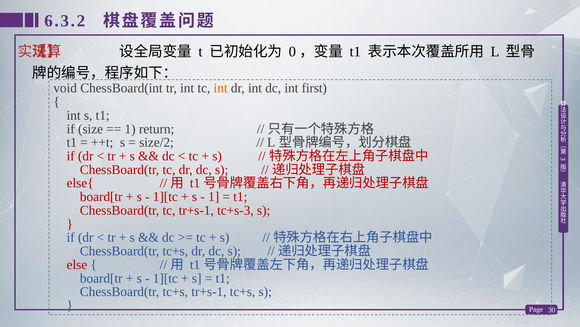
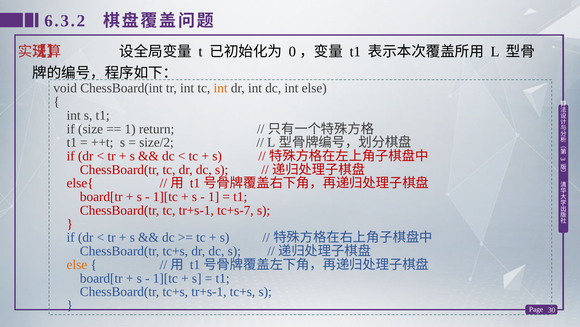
int first: first -> else (314, 88)
tc+s-3: tc+s-3 -> tc+s-7 (235, 210)
else colour: red -> orange (77, 264)
